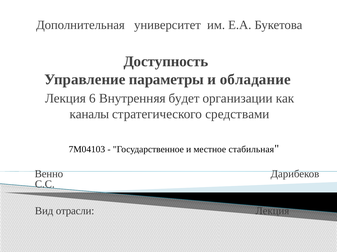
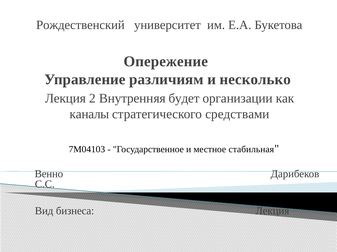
Дополнительная: Дополнительная -> Рождественский (80, 25)
Доступность: Доступность -> Опережение (166, 62)
параметры: параметры -> различиям (166, 80)
обладание: обладание -> несколько (255, 80)
6: 6 -> 2 (93, 99)
отрасли: отрасли -> бизнеса (75, 211)
